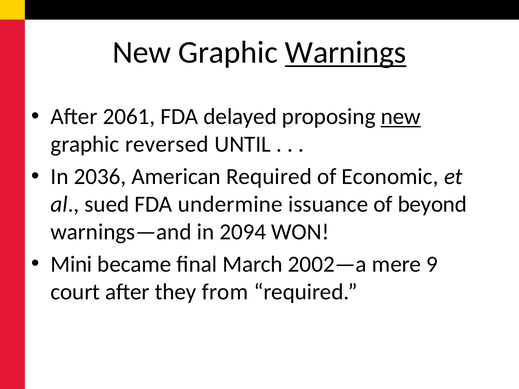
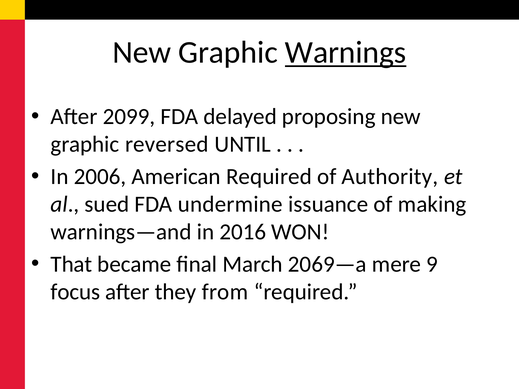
2061: 2061 -> 2099 (129, 117)
new underline: present -> none (401, 117)
2036: 2036 -> 2006 (100, 177)
Economic: Economic -> Authority (390, 177)
beyond: beyond -> making (432, 204)
2094: 2094 -> 2016 (243, 232)
Mini: Mini -> That (71, 264)
2002—a: 2002—a -> 2069—a (327, 264)
court: court -> focus (75, 292)
